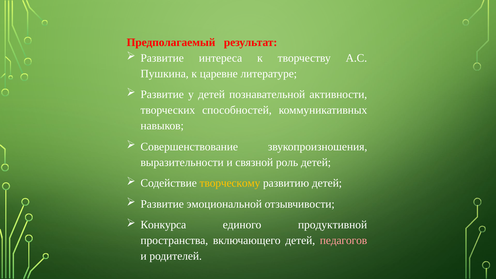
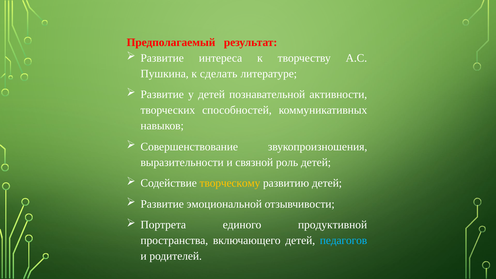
царевне: царевне -> сделать (219, 74)
Конкурса: Конкурса -> Портрета (163, 225)
педагогов colour: pink -> light blue (344, 240)
